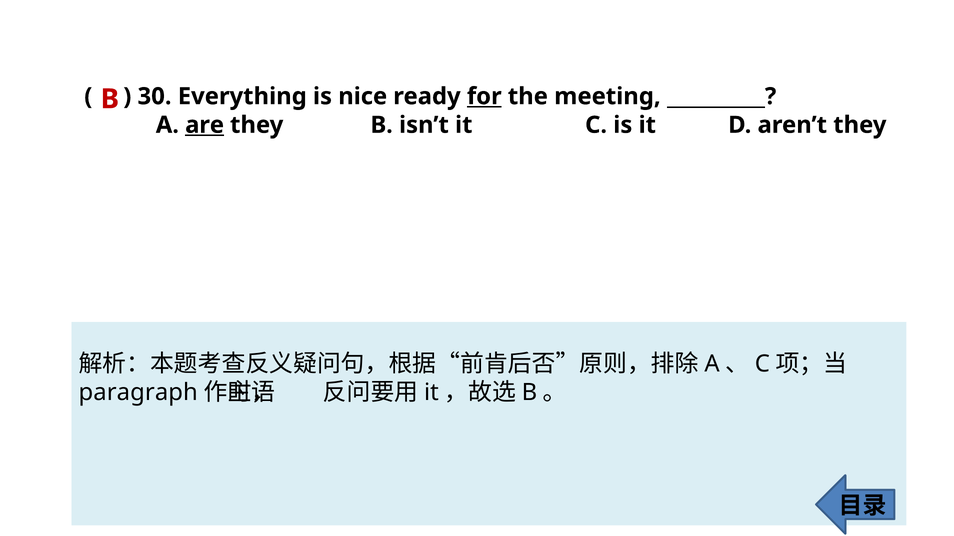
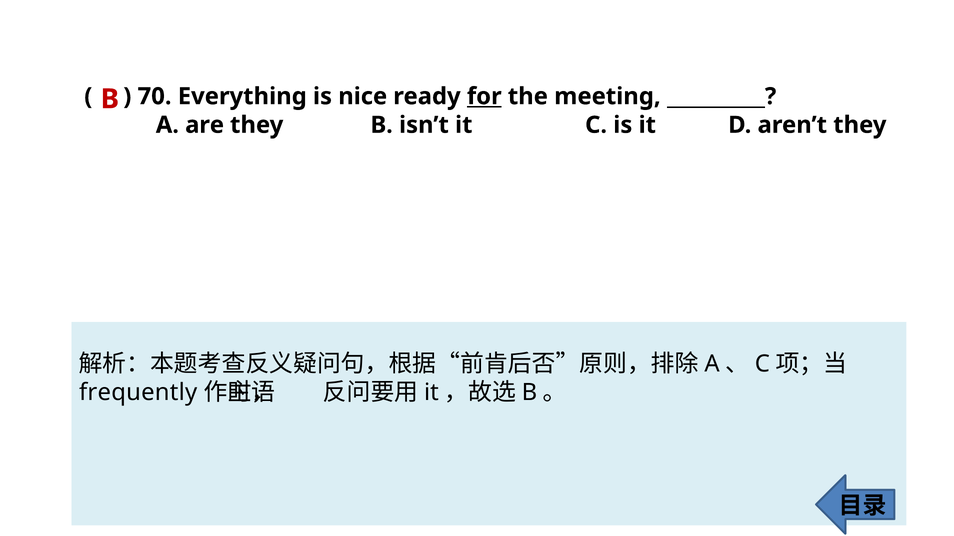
30: 30 -> 70 (155, 96)
are underline: present -> none (205, 125)
paragraph: paragraph -> frequently (138, 393)
